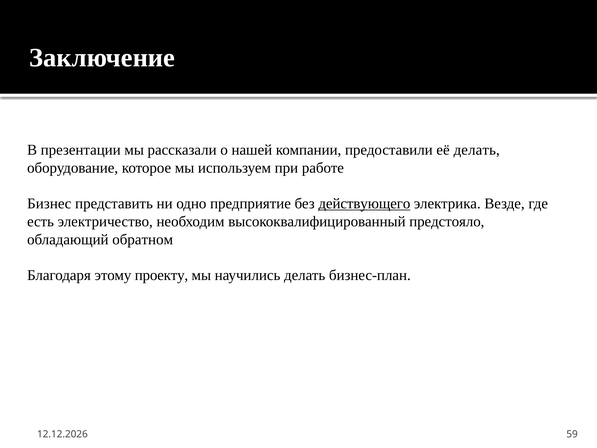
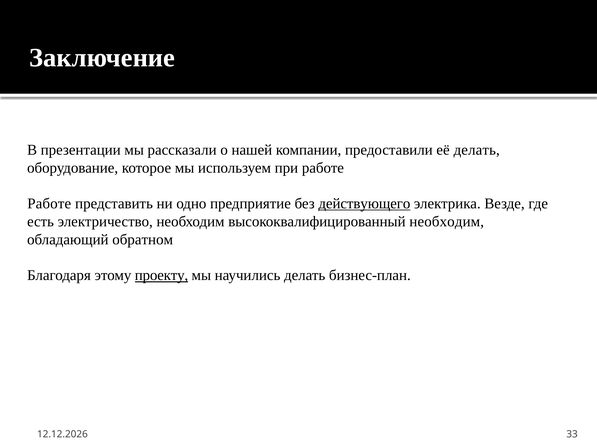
Бизнес: Бизнес -> Работе (49, 204)
высококвалифицированный предстояло: предстояло -> необходим (447, 221)
проекту underline: none -> present (162, 275)
59: 59 -> 33 (572, 434)
